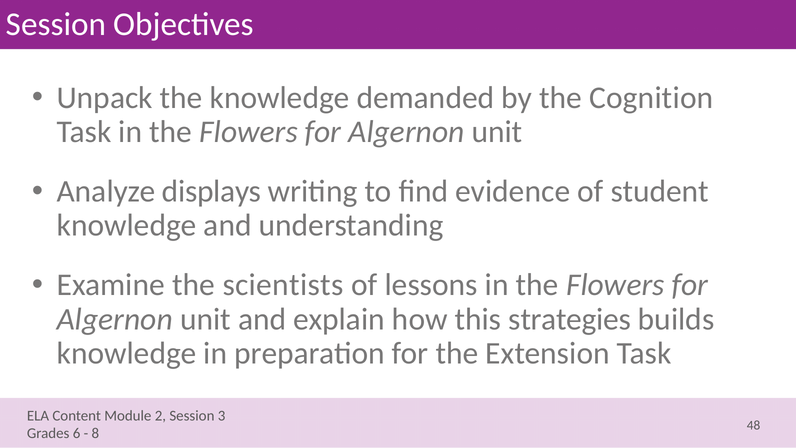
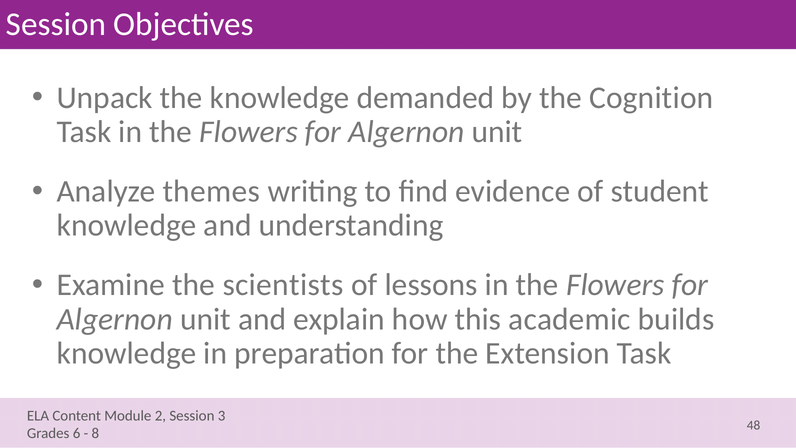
displays: displays -> themes (211, 191)
strategies: strategies -> academic (570, 319)
